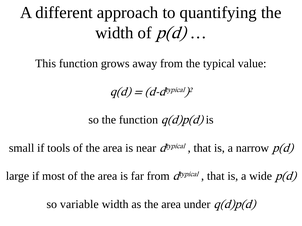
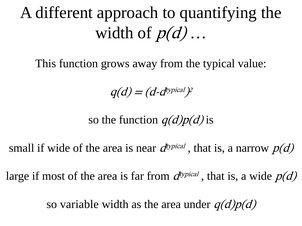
if tools: tools -> wide (59, 148)
